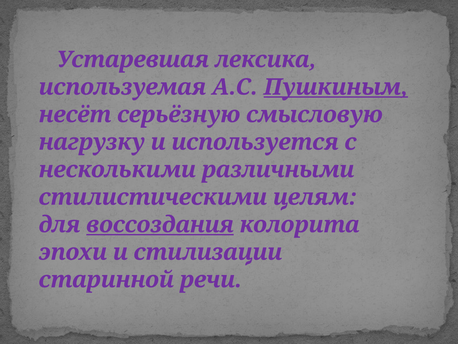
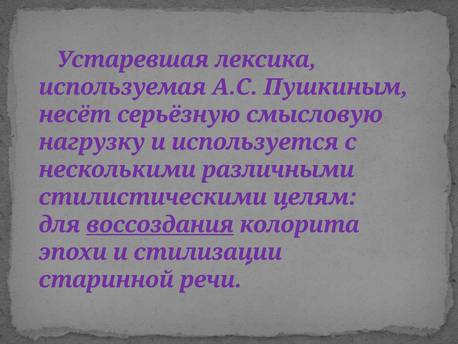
Пушкиным underline: present -> none (336, 87)
